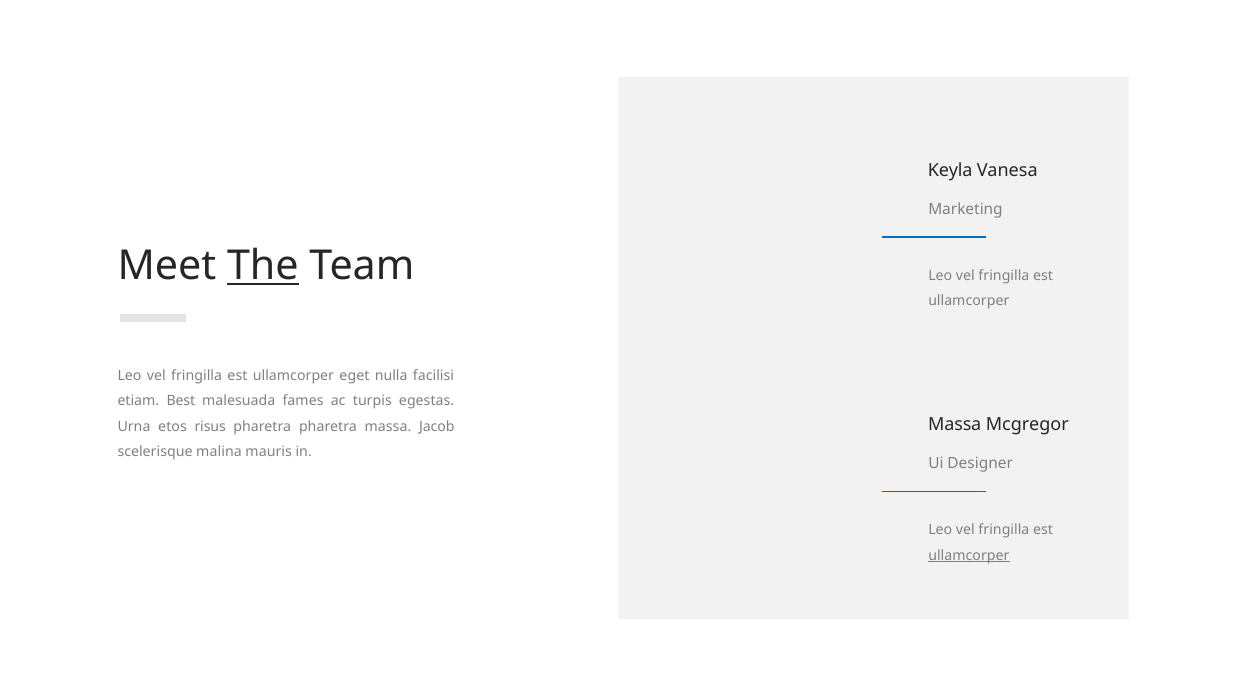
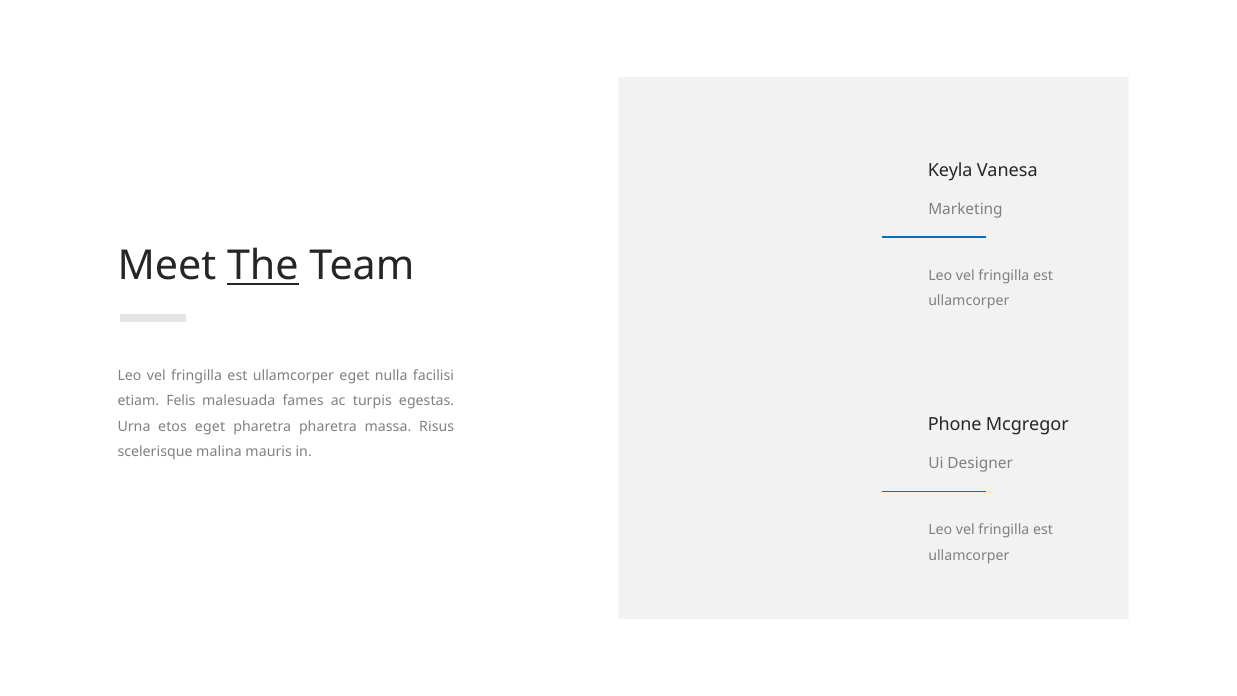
Best: Best -> Felis (181, 401)
Massa: Massa -> Phone (955, 425)
etos risus: risus -> eget (210, 426)
Jacob: Jacob -> Risus (437, 426)
ullamcorper underline: present -> none (969, 555)
